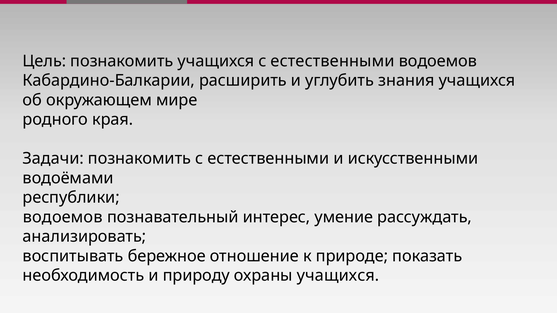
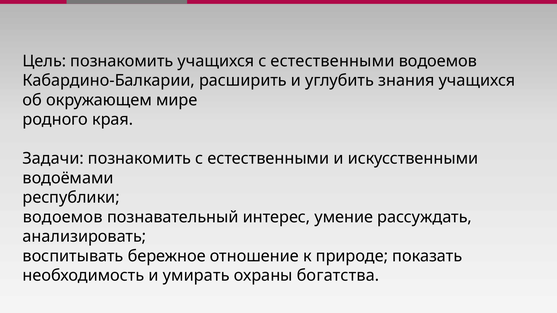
природу: природу -> умирать (196, 276)
охраны учащихся: учащихся -> богатства (338, 276)
